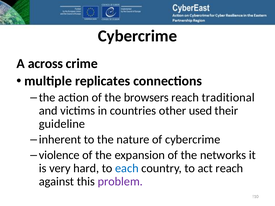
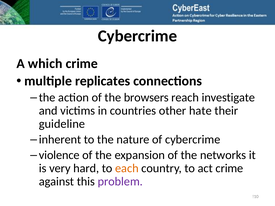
across: across -> which (45, 64)
traditional: traditional -> investigate (228, 98)
used: used -> hate (200, 111)
each colour: blue -> orange (127, 169)
act reach: reach -> crime (229, 169)
